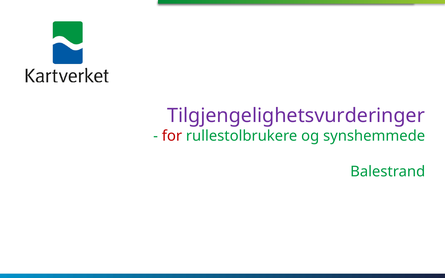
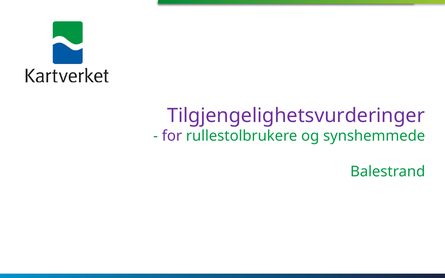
for colour: red -> purple (172, 136)
